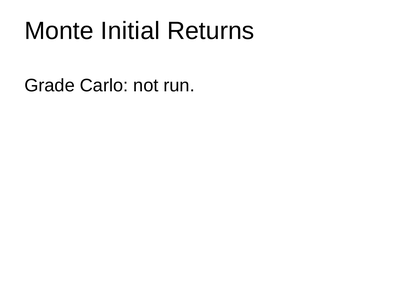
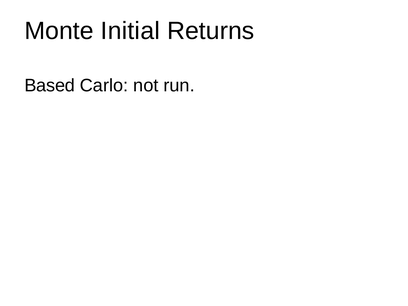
Grade: Grade -> Based (50, 86)
